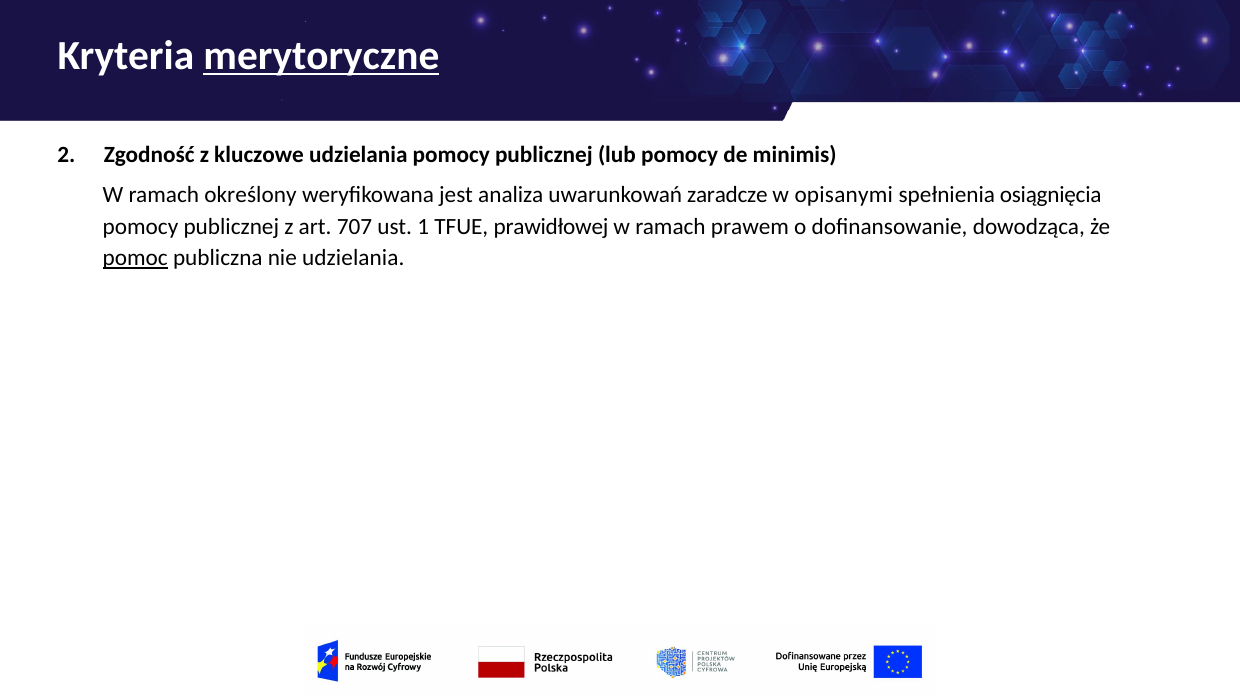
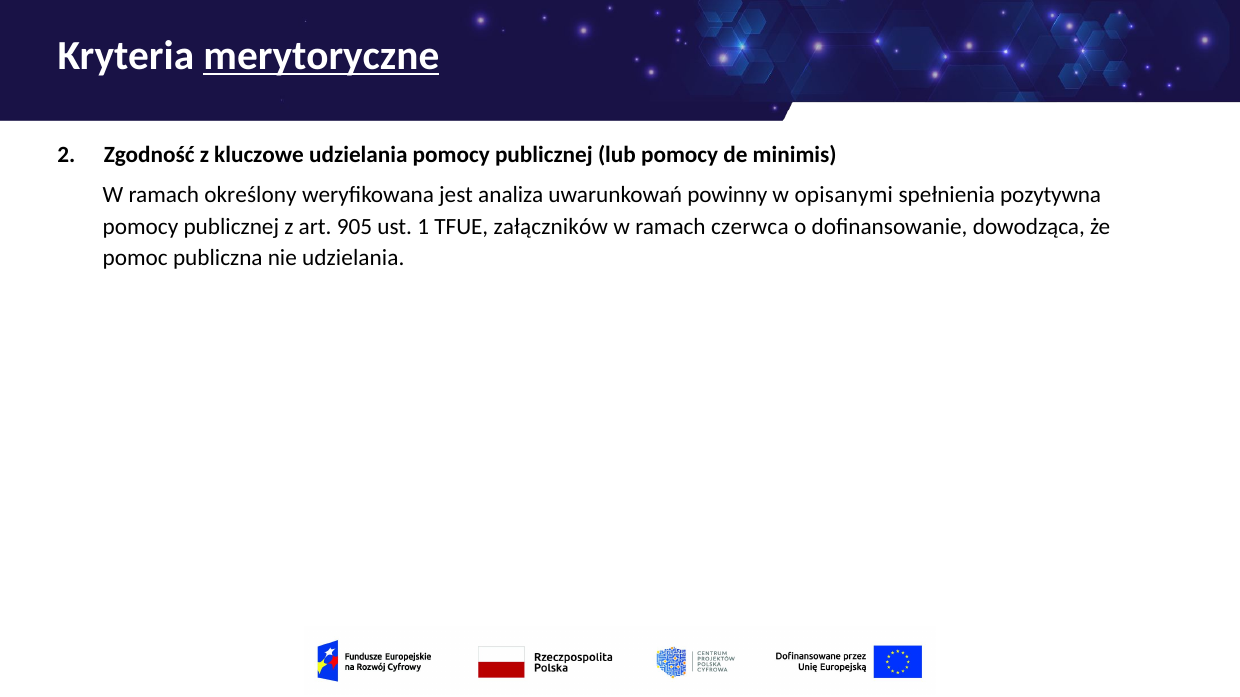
zaradcze: zaradcze -> powinny (727, 195)
osiągnięcia: osiągnięcia -> pozytywna (1051, 195)
707: 707 -> 905 (354, 227)
prawidłowej: prawidłowej -> załączników (551, 227)
prawem: prawem -> czerwca (750, 227)
pomoc underline: present -> none (135, 258)
